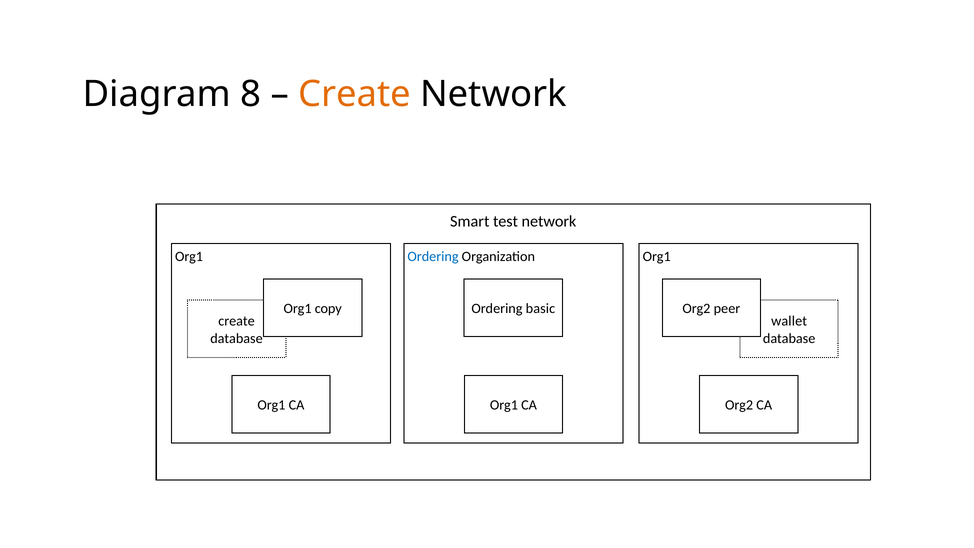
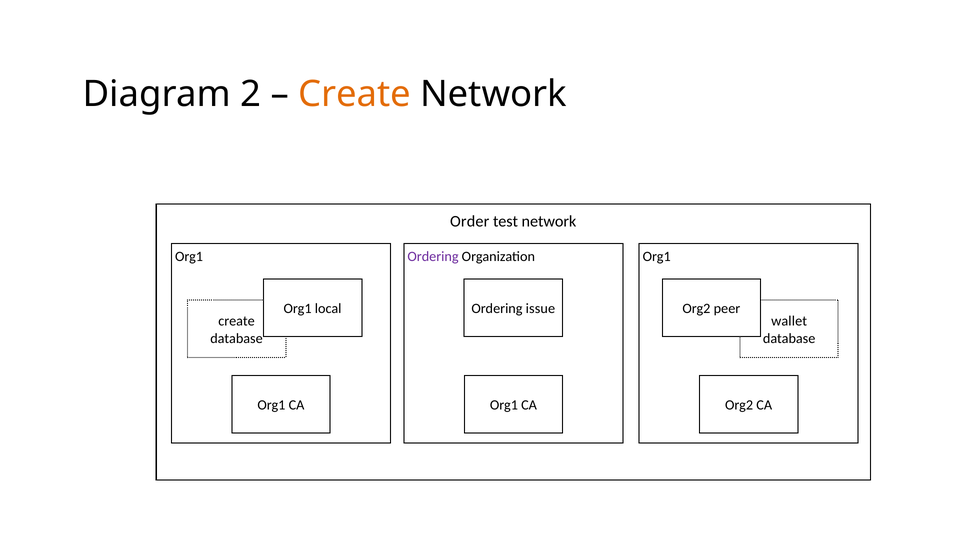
8: 8 -> 2 (251, 94)
Smart: Smart -> Order (470, 221)
Ordering colour: blue -> purple (433, 256)
copy: copy -> local (328, 309)
basic: basic -> issue (540, 309)
